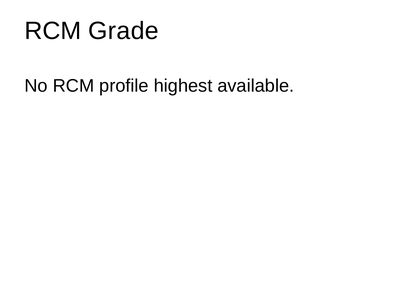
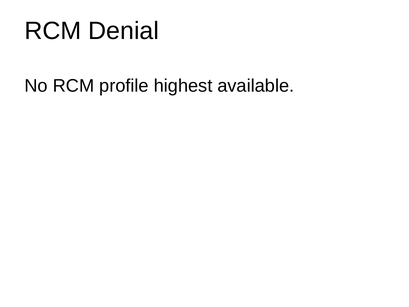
Grade: Grade -> Denial (124, 31)
